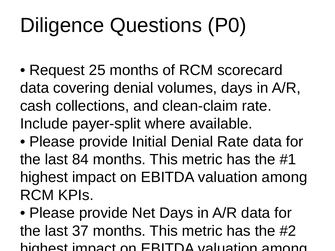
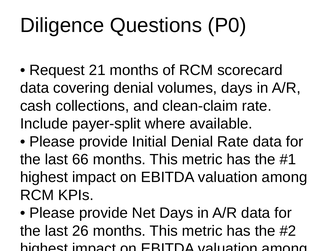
25: 25 -> 21 (97, 70)
84: 84 -> 66 (80, 160)
37: 37 -> 26 (80, 231)
